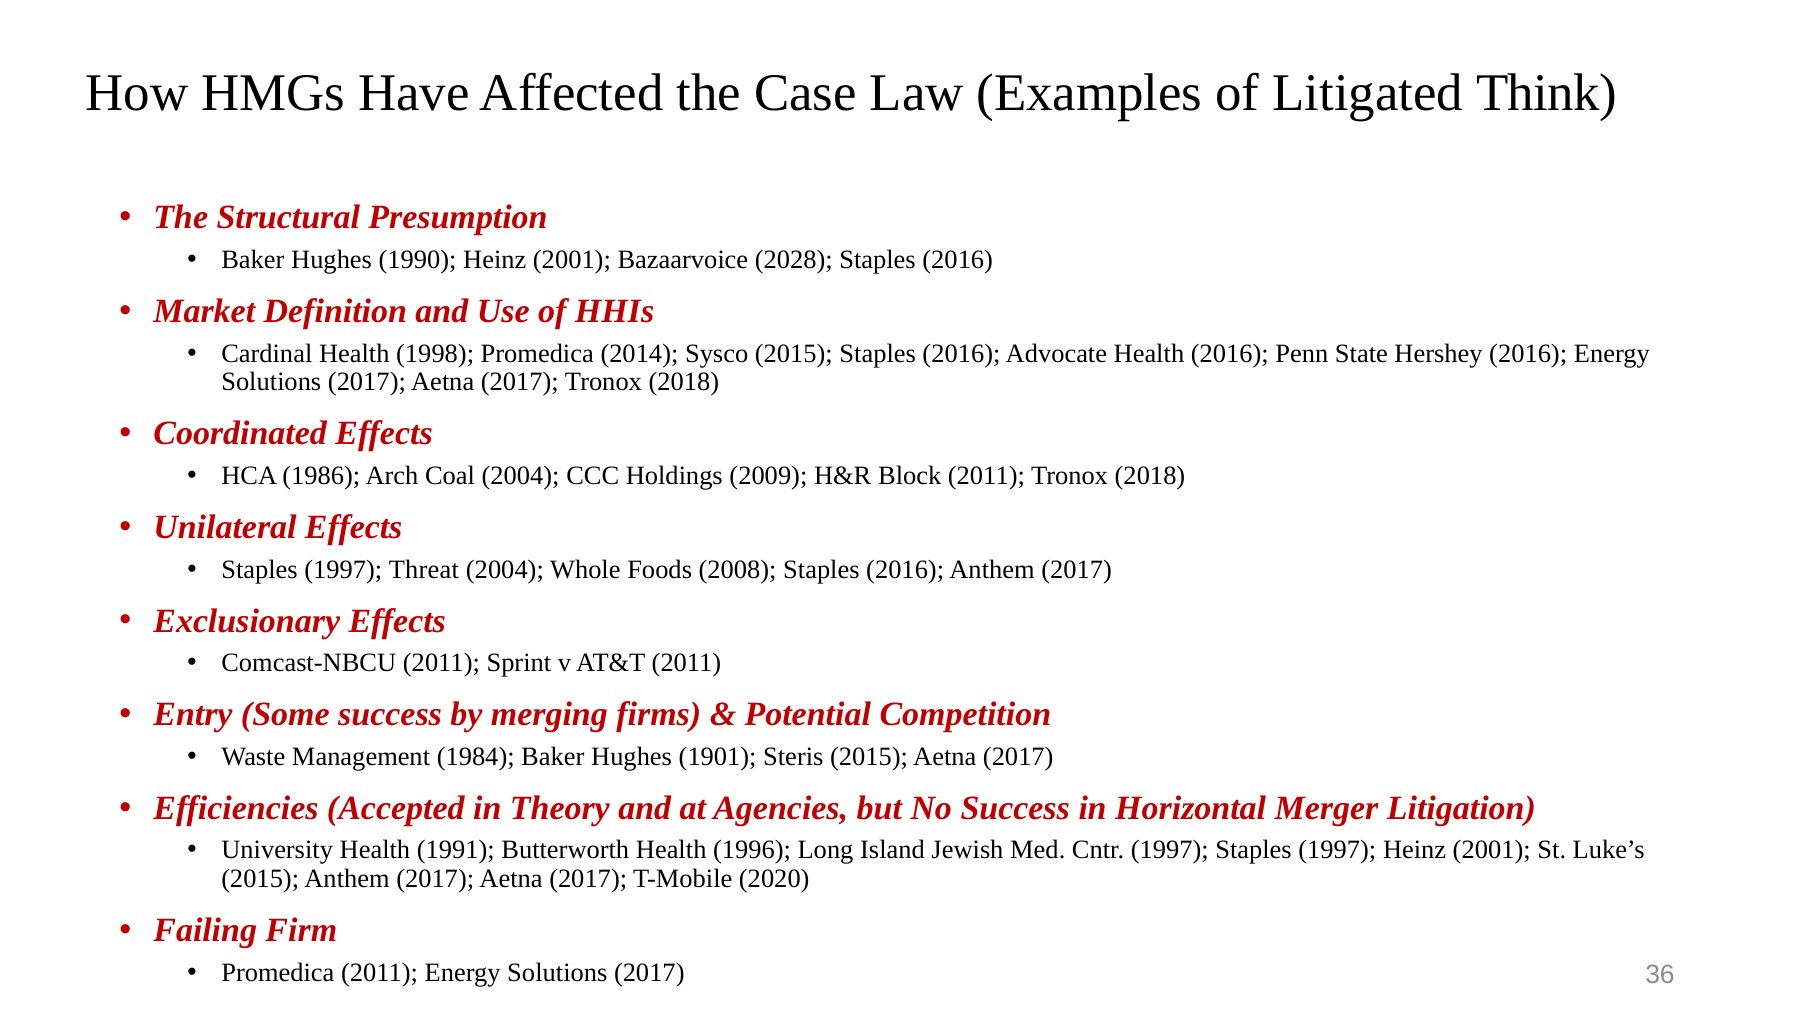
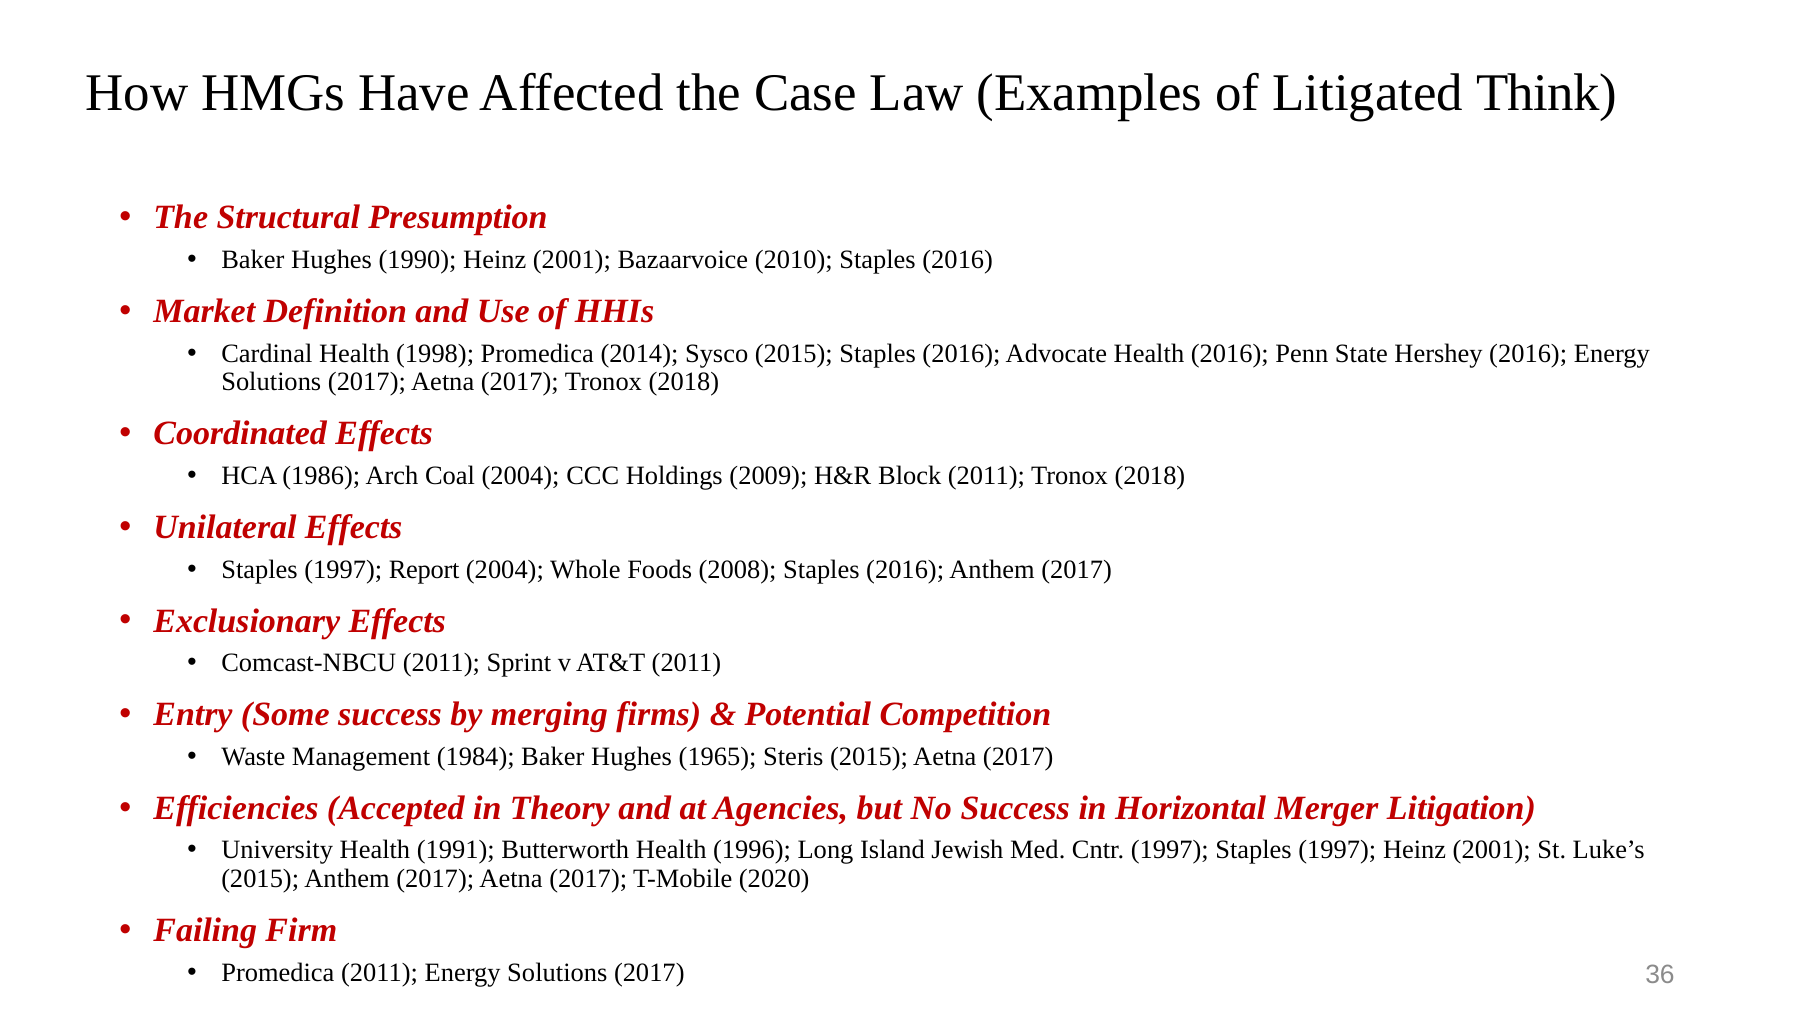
2028: 2028 -> 2010 (794, 260)
Threat: Threat -> Report (424, 569)
1901: 1901 -> 1965 (718, 756)
